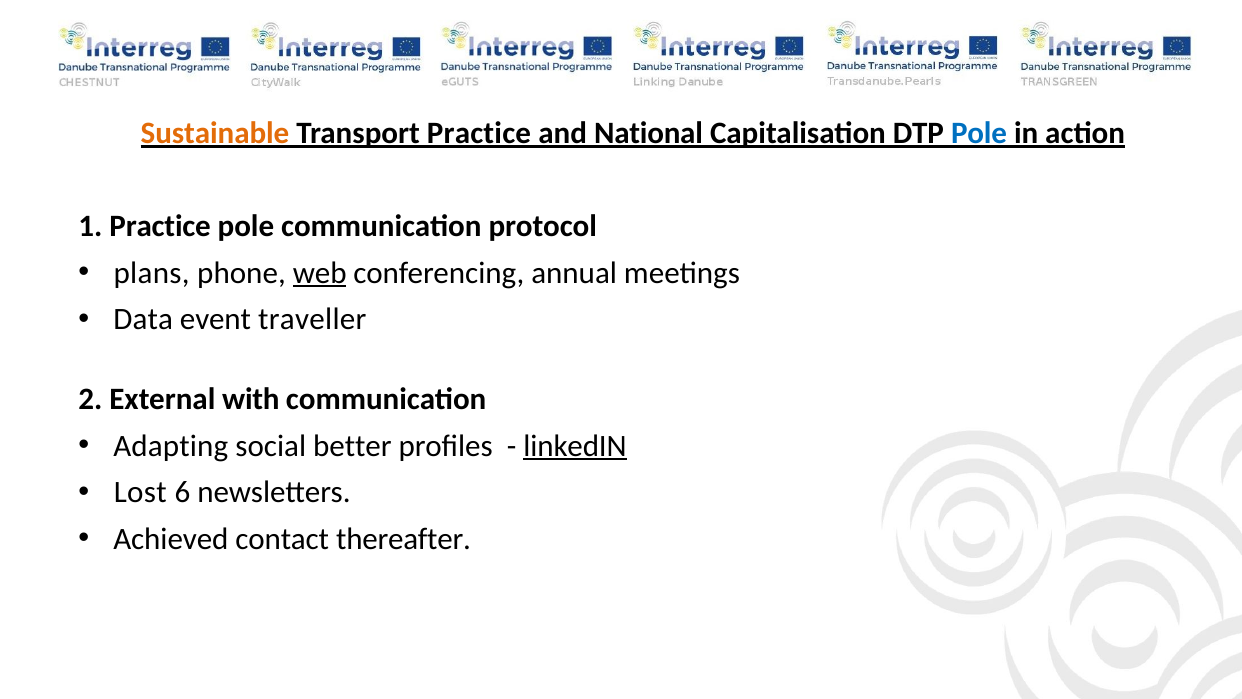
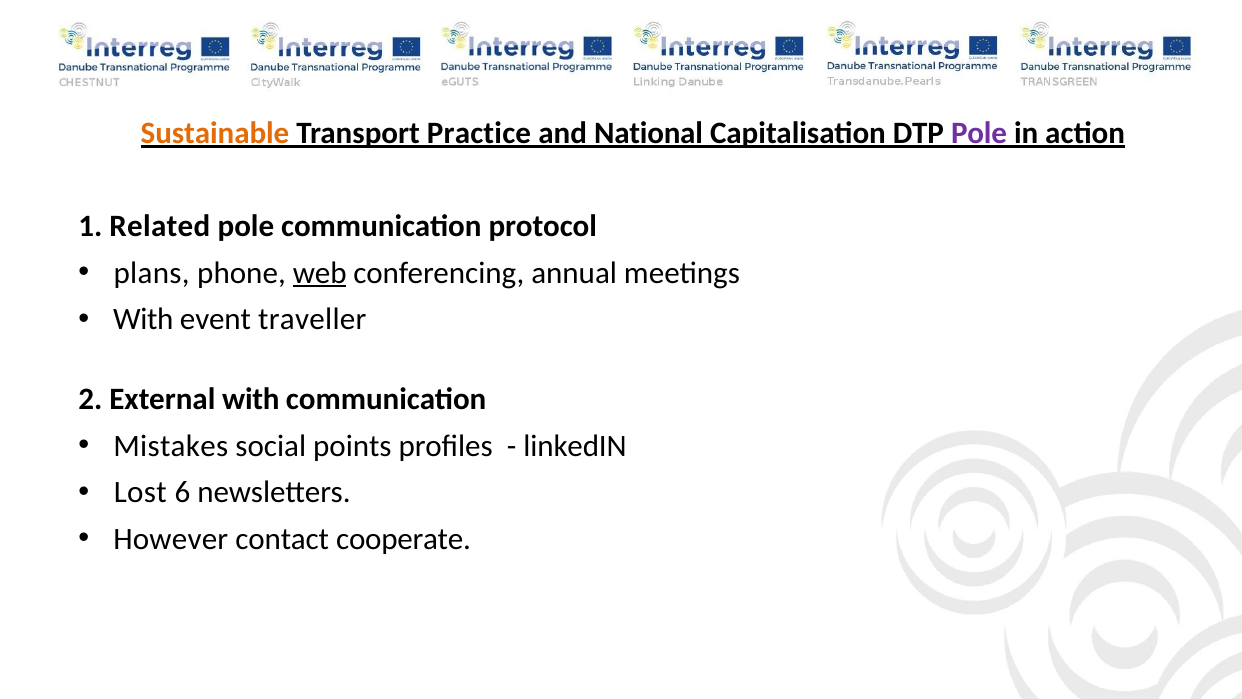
Pole colour: blue -> purple (979, 133)
1 Practice: Practice -> Related (160, 226)
Data: Data -> With (143, 319)
Adapting: Adapting -> Mistakes (171, 446)
better: better -> points (352, 446)
linkedIN underline: present -> none (575, 446)
Achieved: Achieved -> However (171, 539)
thereafter: thereafter -> cooperate (404, 539)
